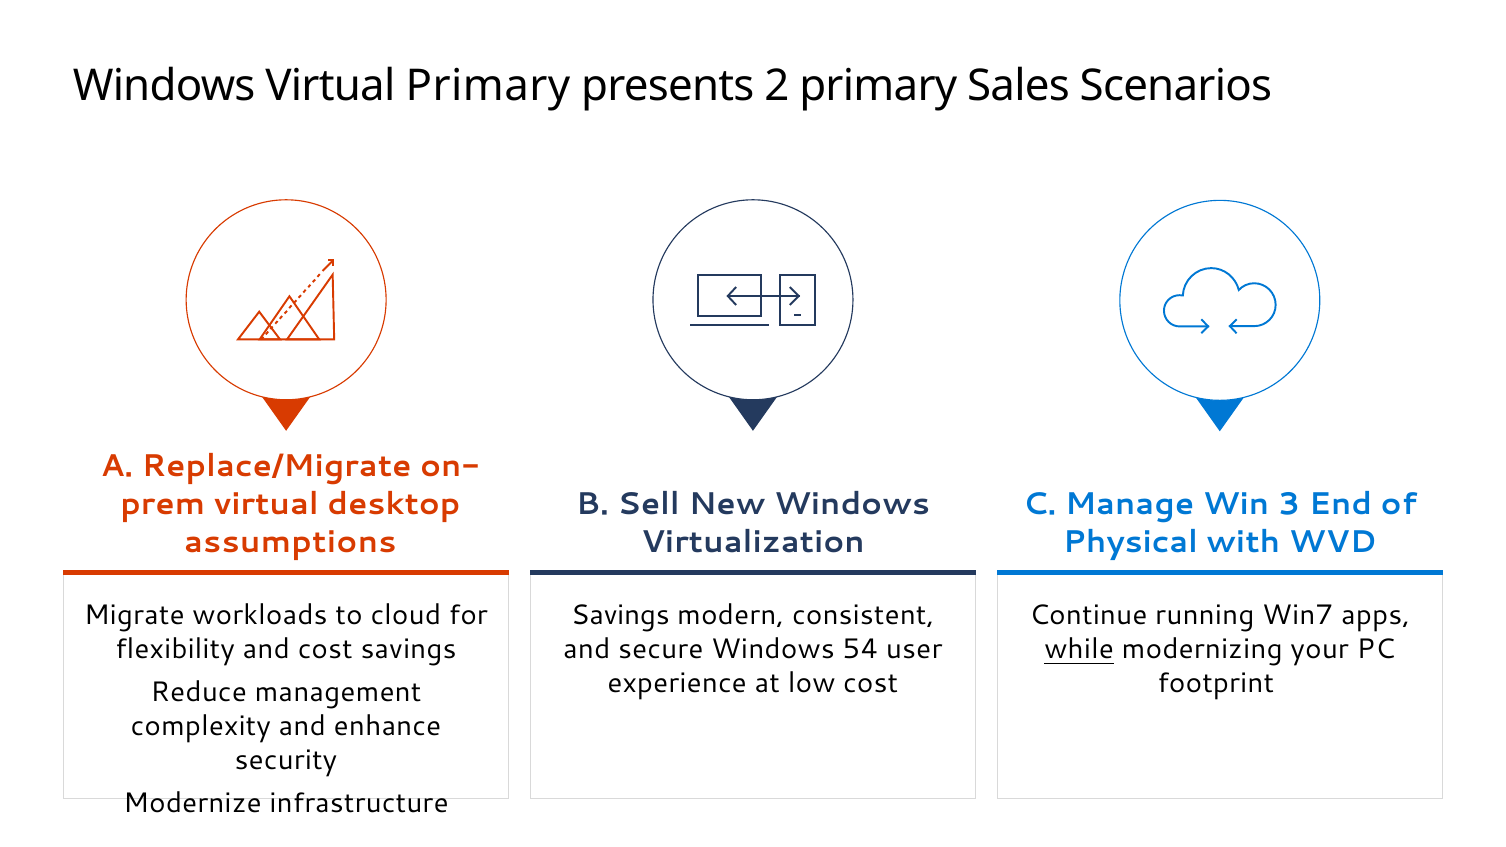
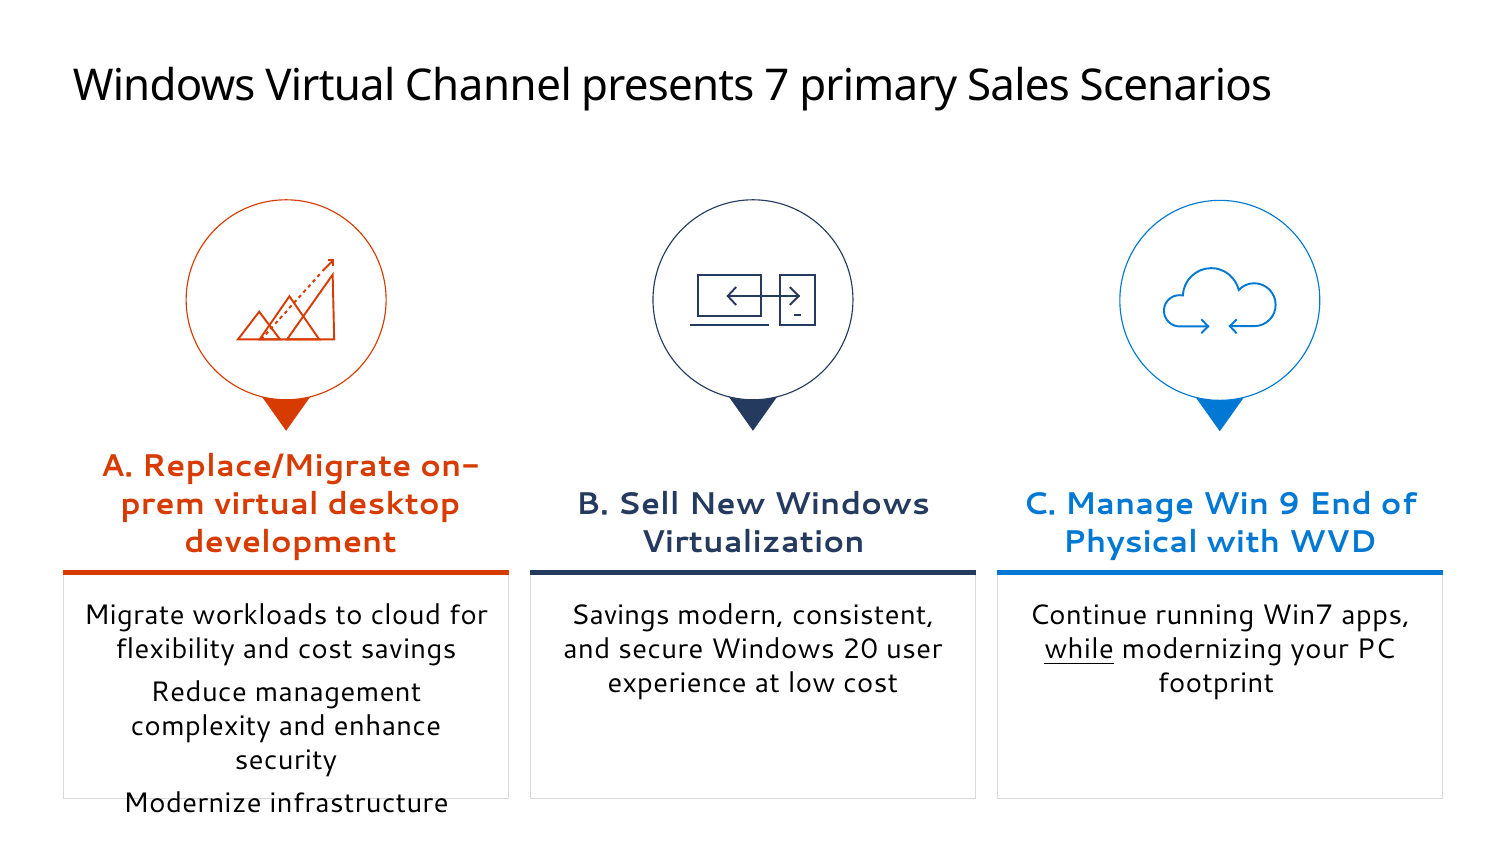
Virtual Primary: Primary -> Channel (488, 86)
2: 2 -> 7 (777, 86)
3: 3 -> 9 (1289, 504)
assumptions: assumptions -> development (290, 542)
54: 54 -> 20 (860, 649)
